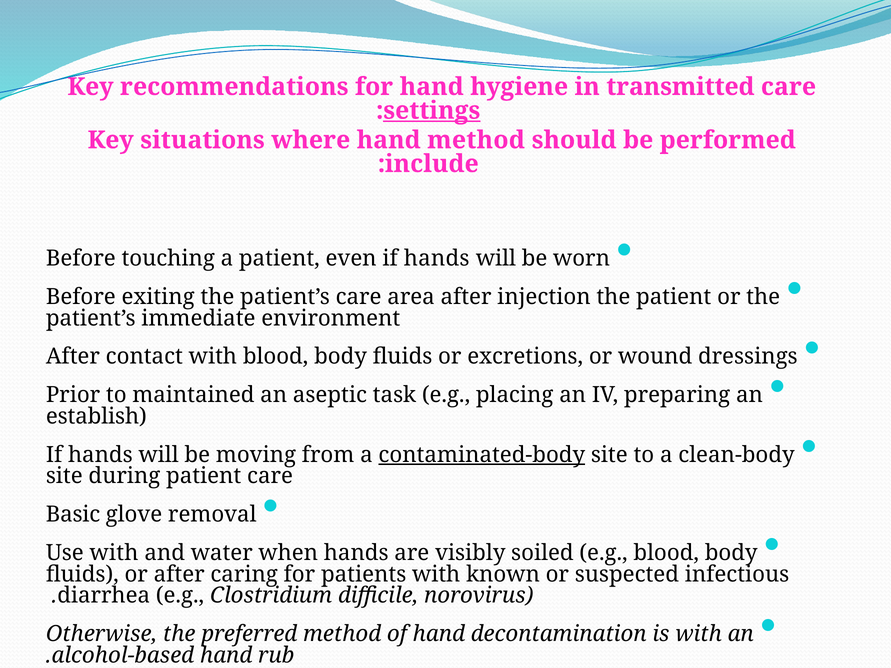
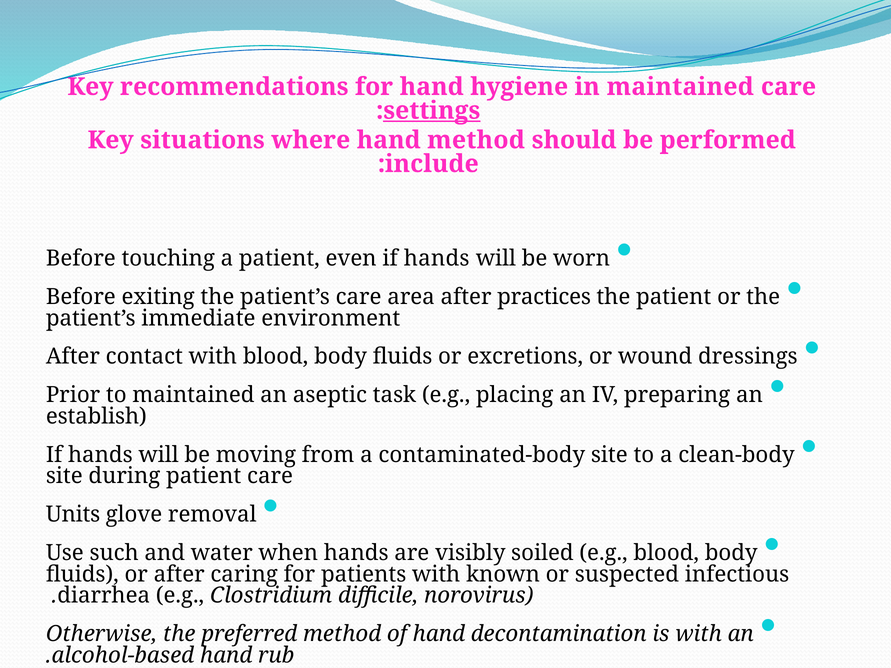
in transmitted: transmitted -> maintained (680, 87)
injection: injection -> practices (544, 297)
contaminated-body underline: present -> none (482, 455)
Basic: Basic -> Units (73, 515)
Use with: with -> such (114, 553)
